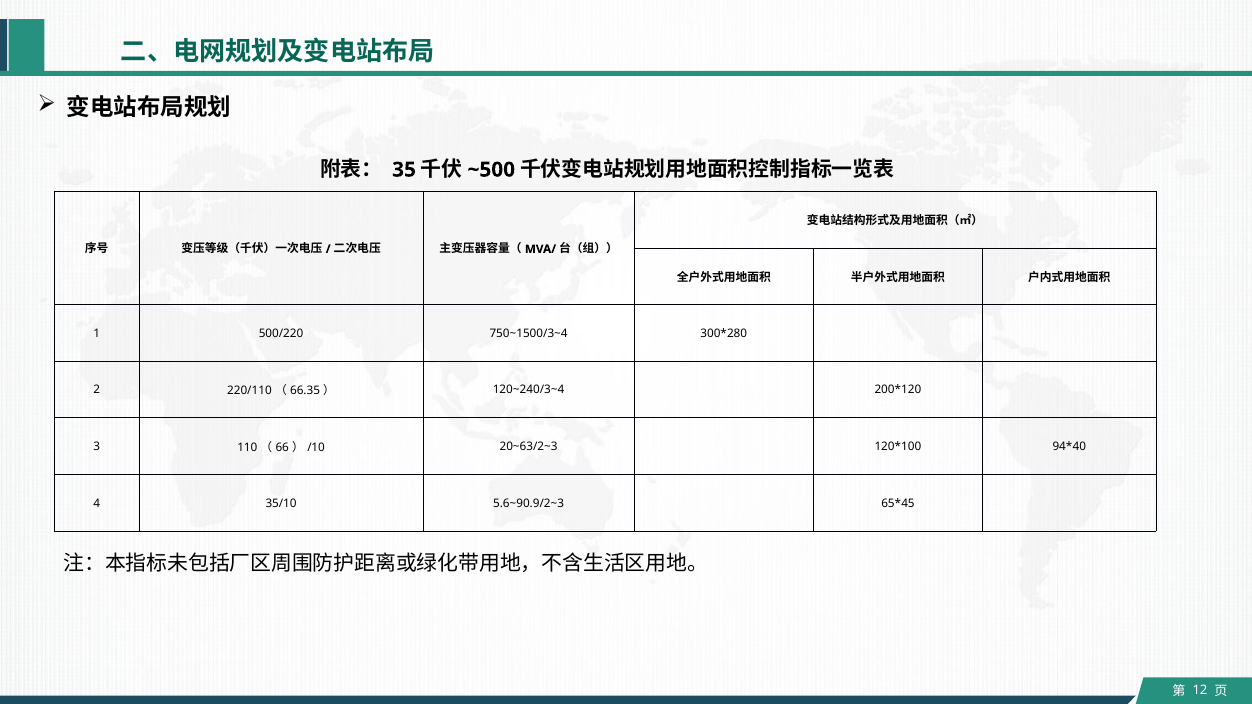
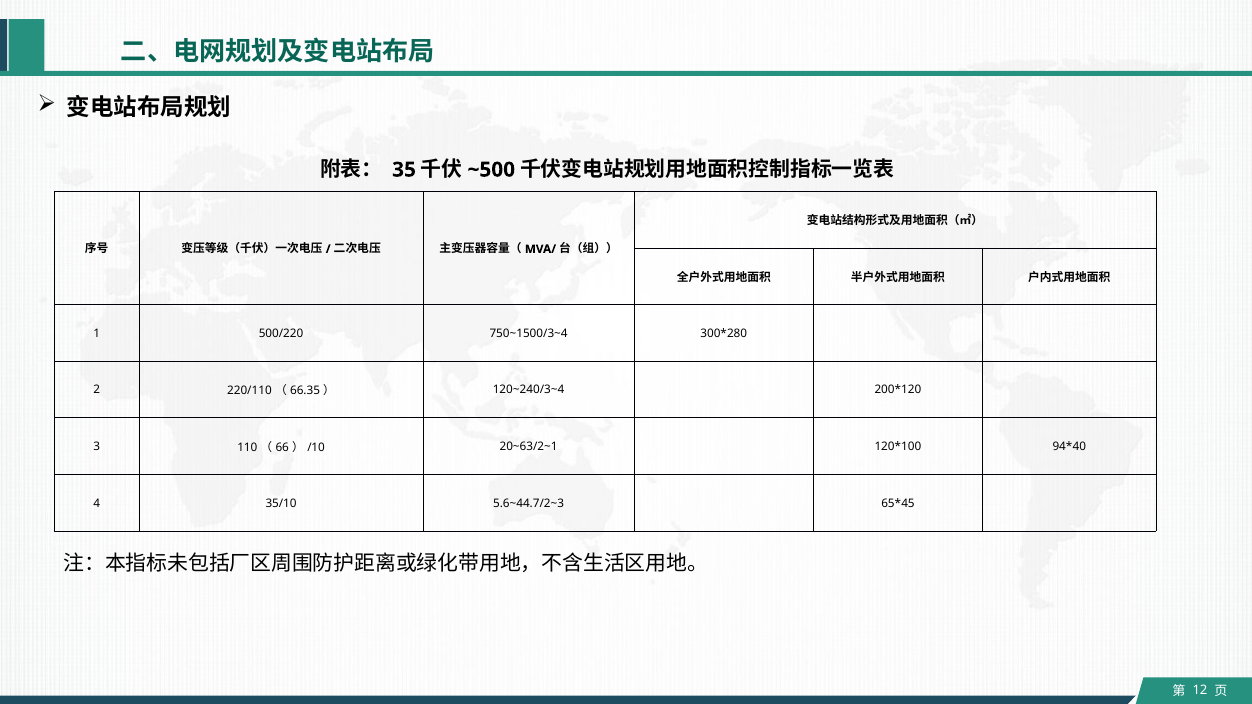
20~63/2~3: 20~63/2~3 -> 20~63/2~1 (529, 447)
5.6~90.9/2~3: 5.6~90.9/2~3 -> 5.6~44.7/2~3 (529, 503)
